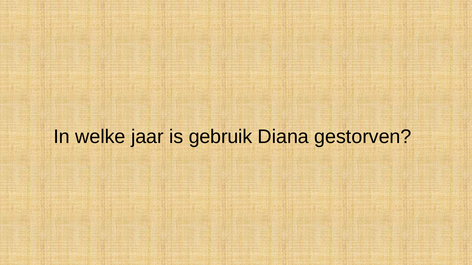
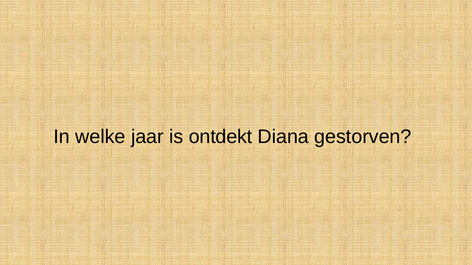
gebruik: gebruik -> ontdekt (221, 137)
